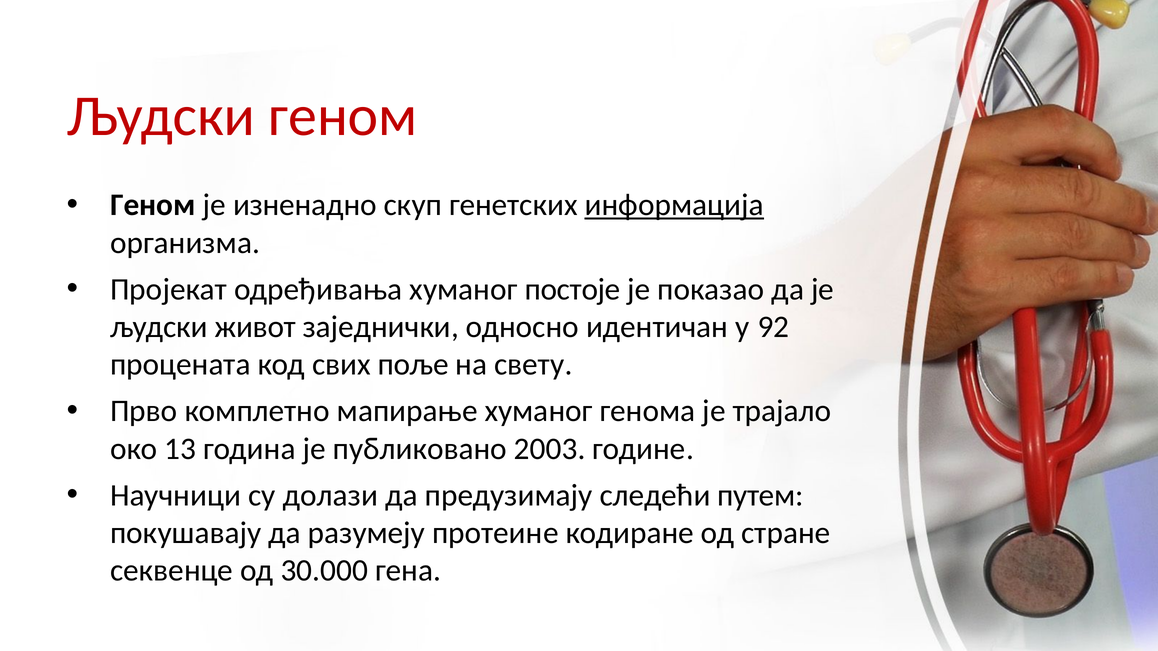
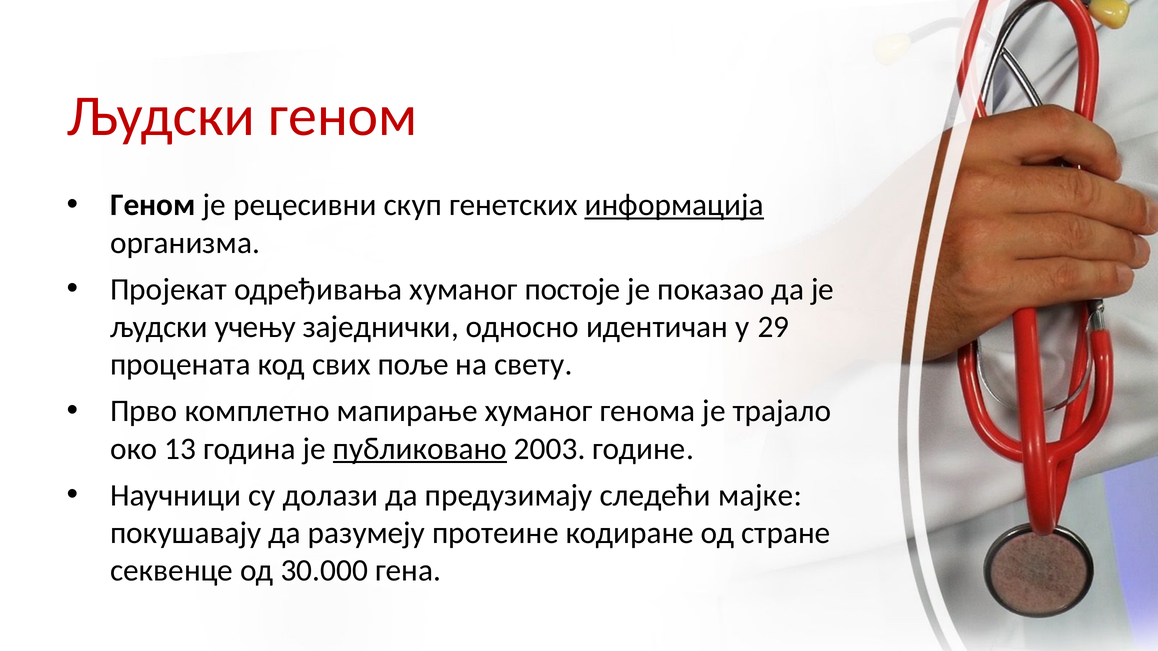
изненадно: изненадно -> рецесивни (305, 205)
живот: живот -> учењу (255, 327)
92: 92 -> 29 (773, 327)
публиковано underline: none -> present (420, 449)
путем: путем -> мајке (760, 496)
